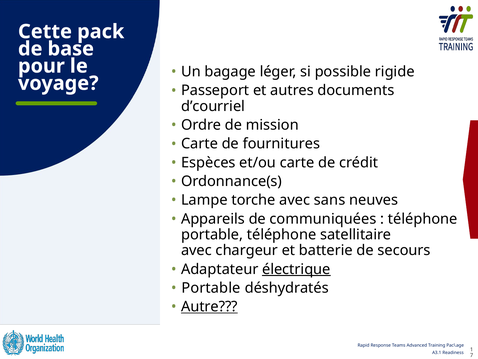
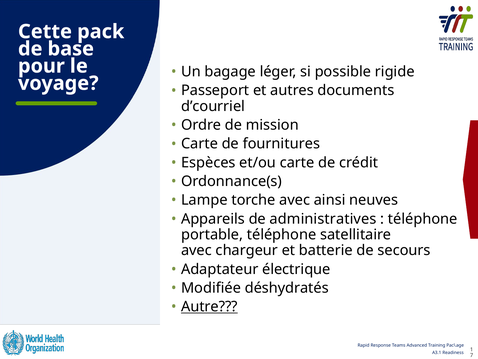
sans: sans -> ainsi (330, 200)
communiquées: communiquées -> administratives (323, 219)
électrique underline: present -> none (296, 269)
Portable: Portable -> Modifiée (211, 288)
